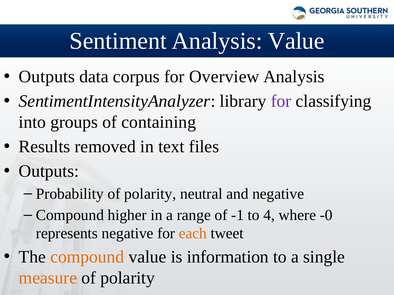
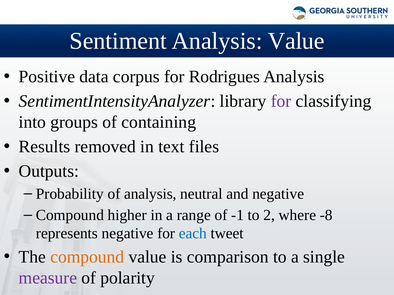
Outputs: Outputs -> Positive (47, 77)
Overview: Overview -> Rodrigues (224, 77)
Probability of polarity: polarity -> analysis (150, 194)
4: 4 -> 2 (269, 215)
-0: -0 -> -8 (326, 215)
each colour: orange -> blue (193, 234)
information: information -> comparison (228, 257)
measure colour: orange -> purple (48, 278)
